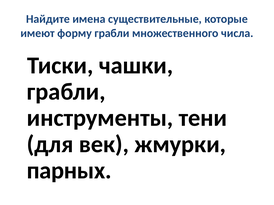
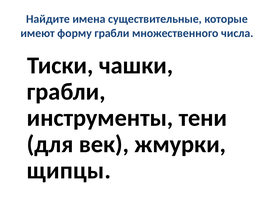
парных: парных -> щипцы (69, 171)
